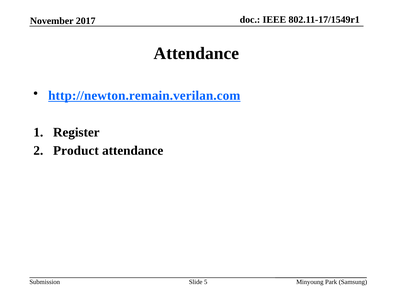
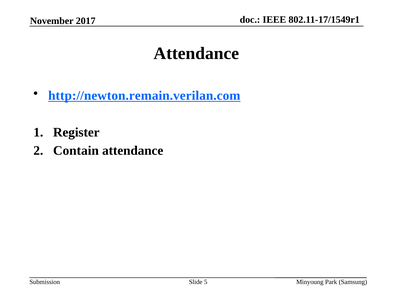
Product: Product -> Contain (76, 151)
